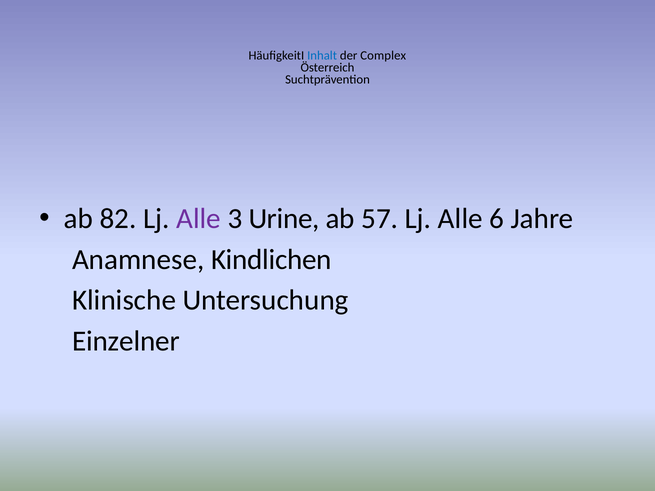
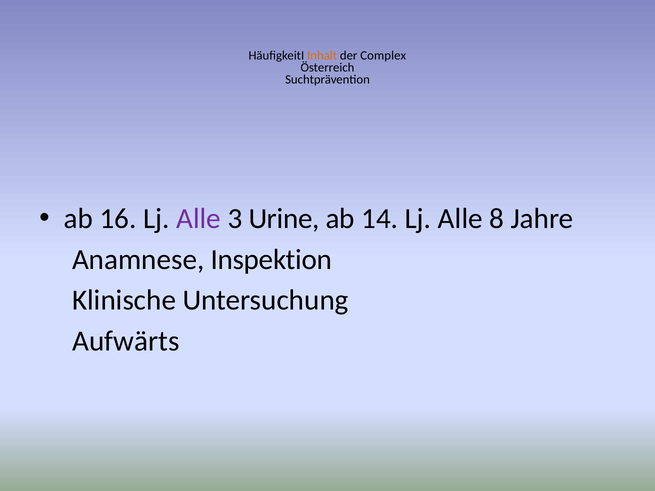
Inhalt colour: blue -> orange (322, 55)
82: 82 -> 16 (118, 219)
57: 57 -> 14 (380, 219)
6: 6 -> 8 (497, 219)
Kindlichen: Kindlichen -> Inspektion (271, 260)
Einzelner: Einzelner -> Aufwärts (126, 341)
